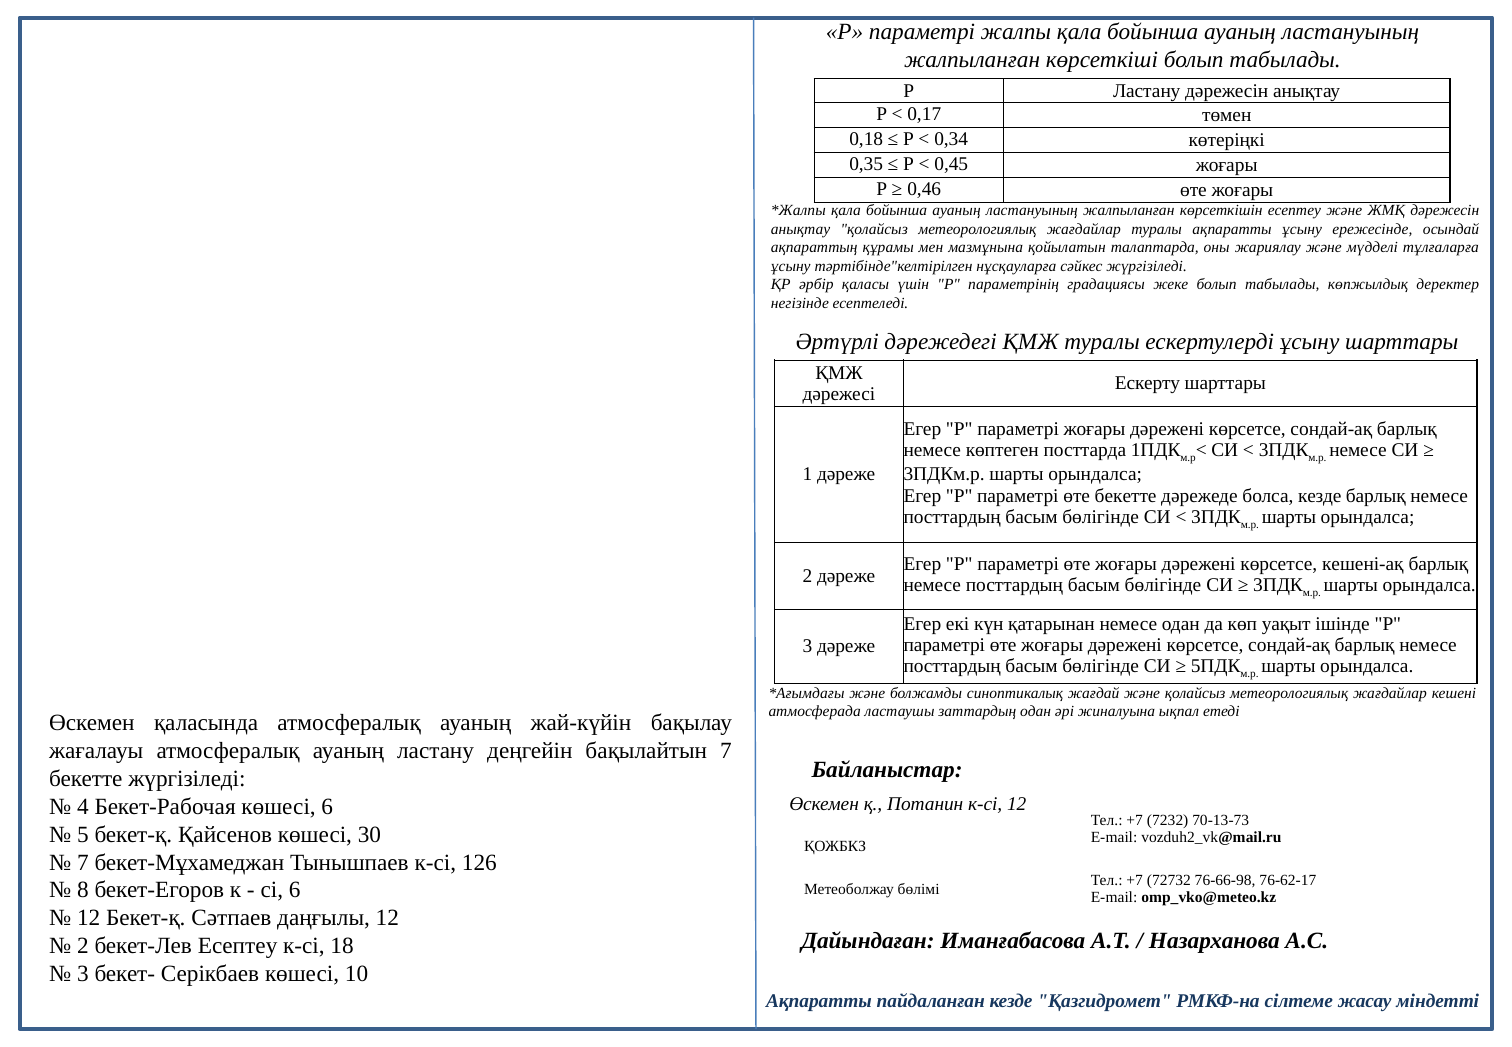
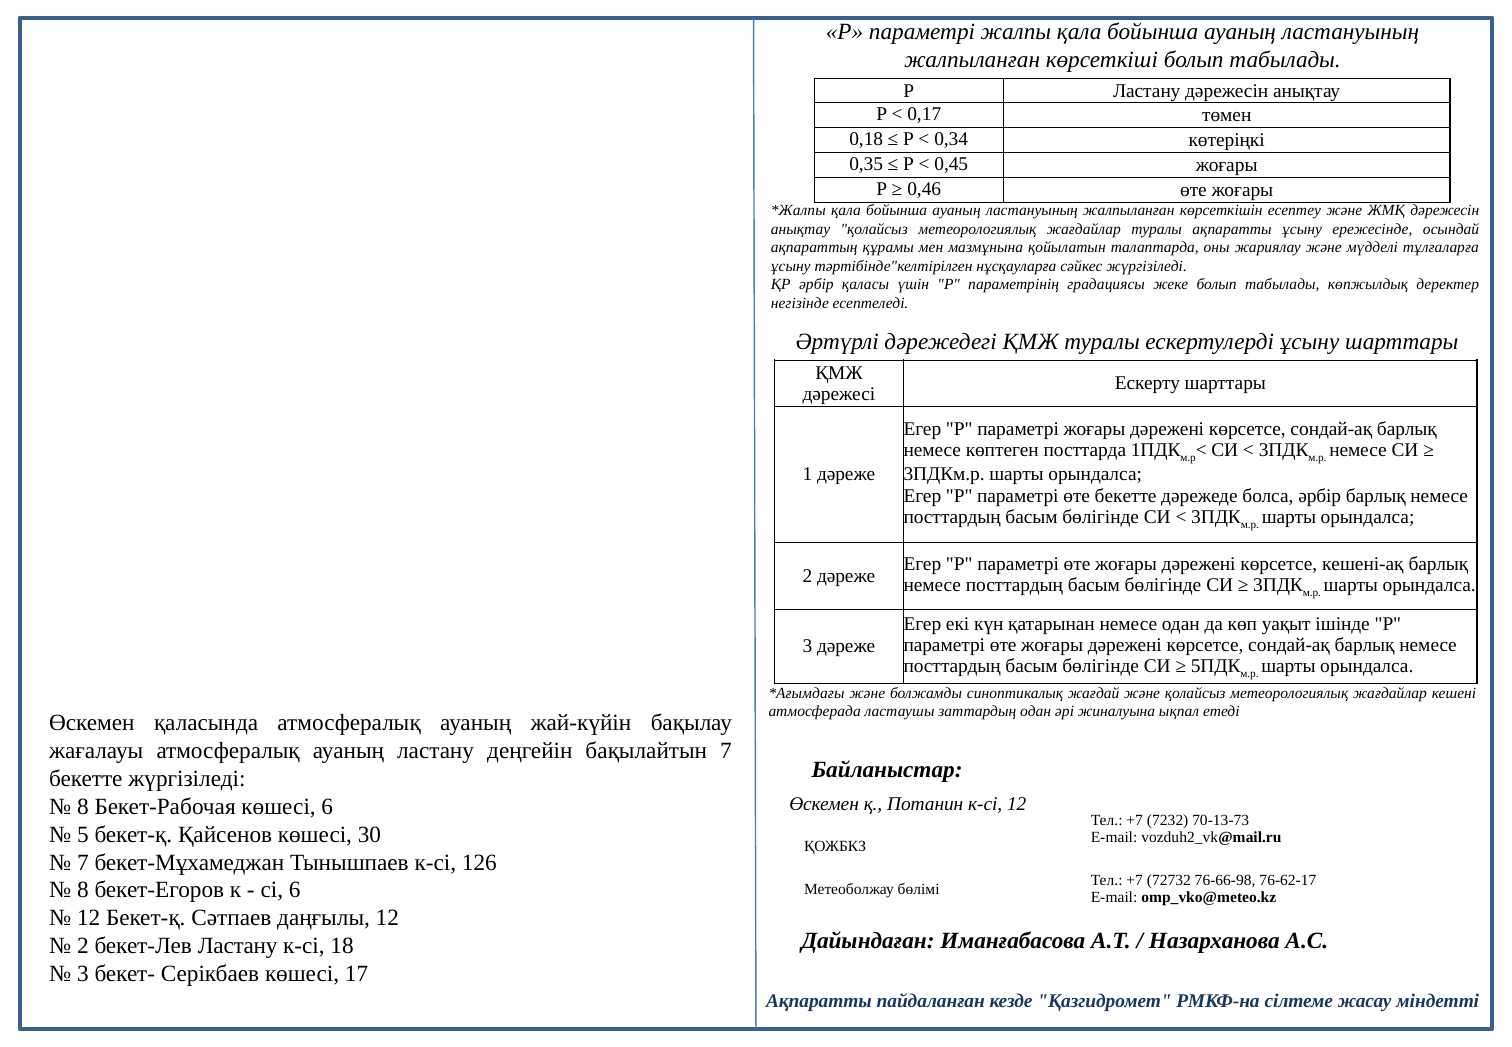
болса кезде: кезде -> әрбір (1320, 496)
4: 4 -> 8 (83, 806)
бекет-Лев Есептеу: Есептеу -> Ластану (238, 946)
10: 10 -> 17 (357, 974)
